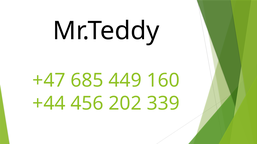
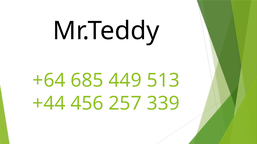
+47: +47 -> +64 (49, 81)
160: 160 -> 513 (163, 81)
202: 202 -> 257 (125, 104)
